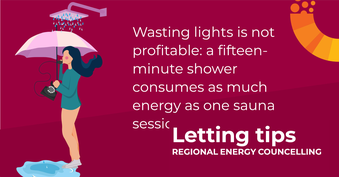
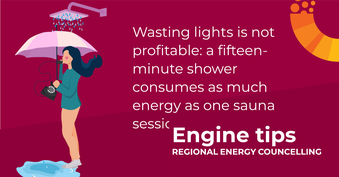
Letting: Letting -> Engine (211, 136)
